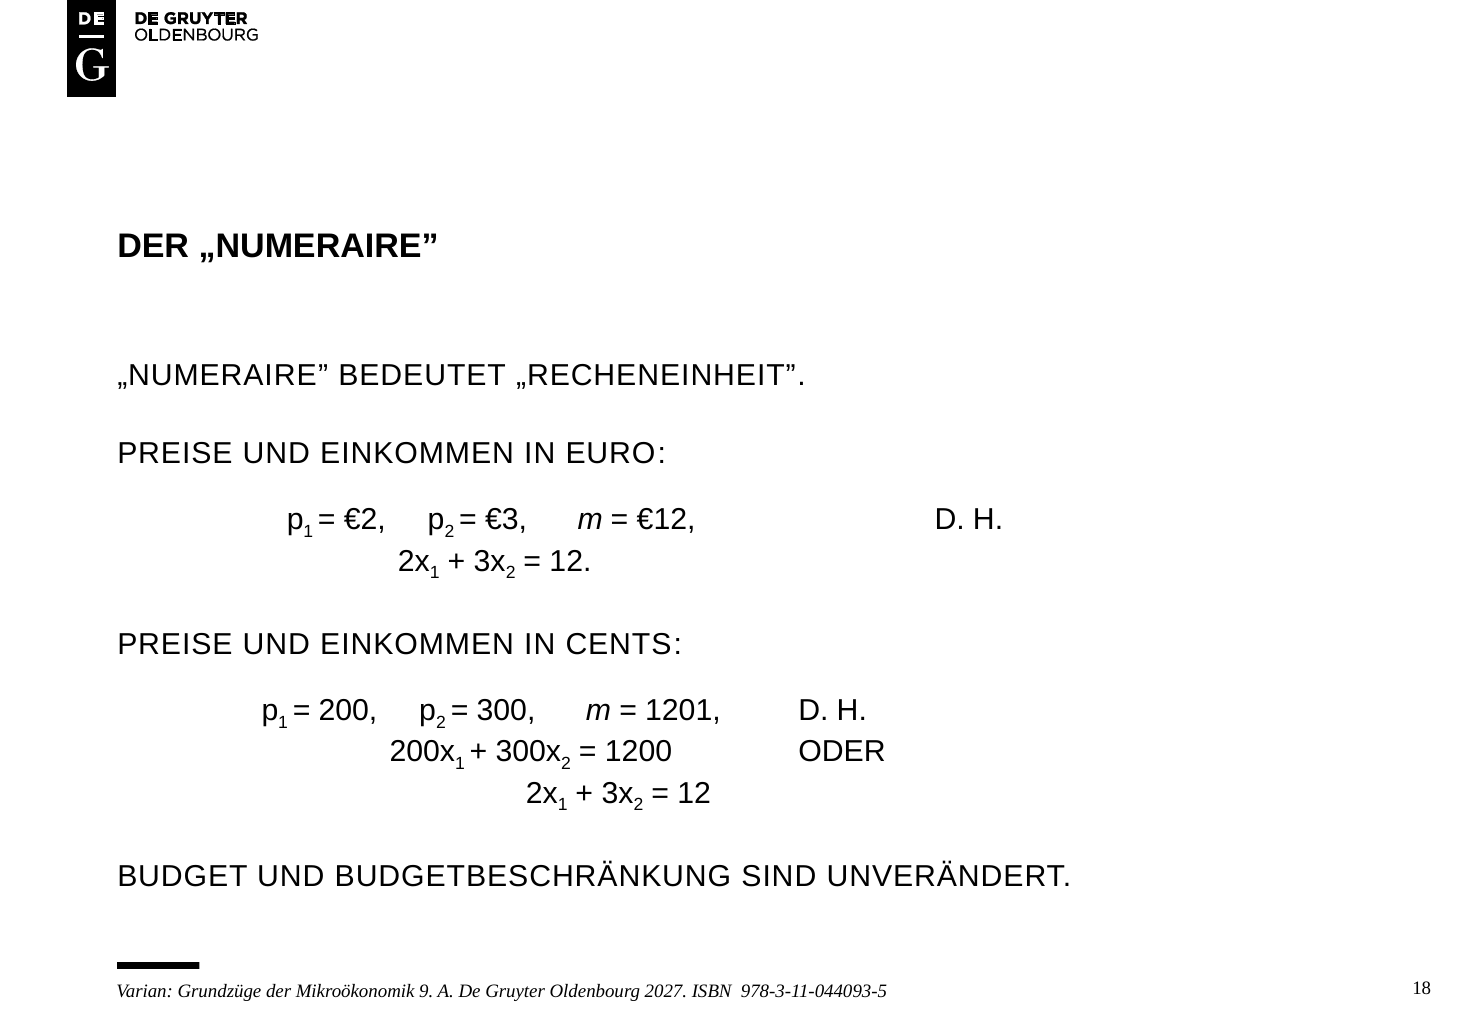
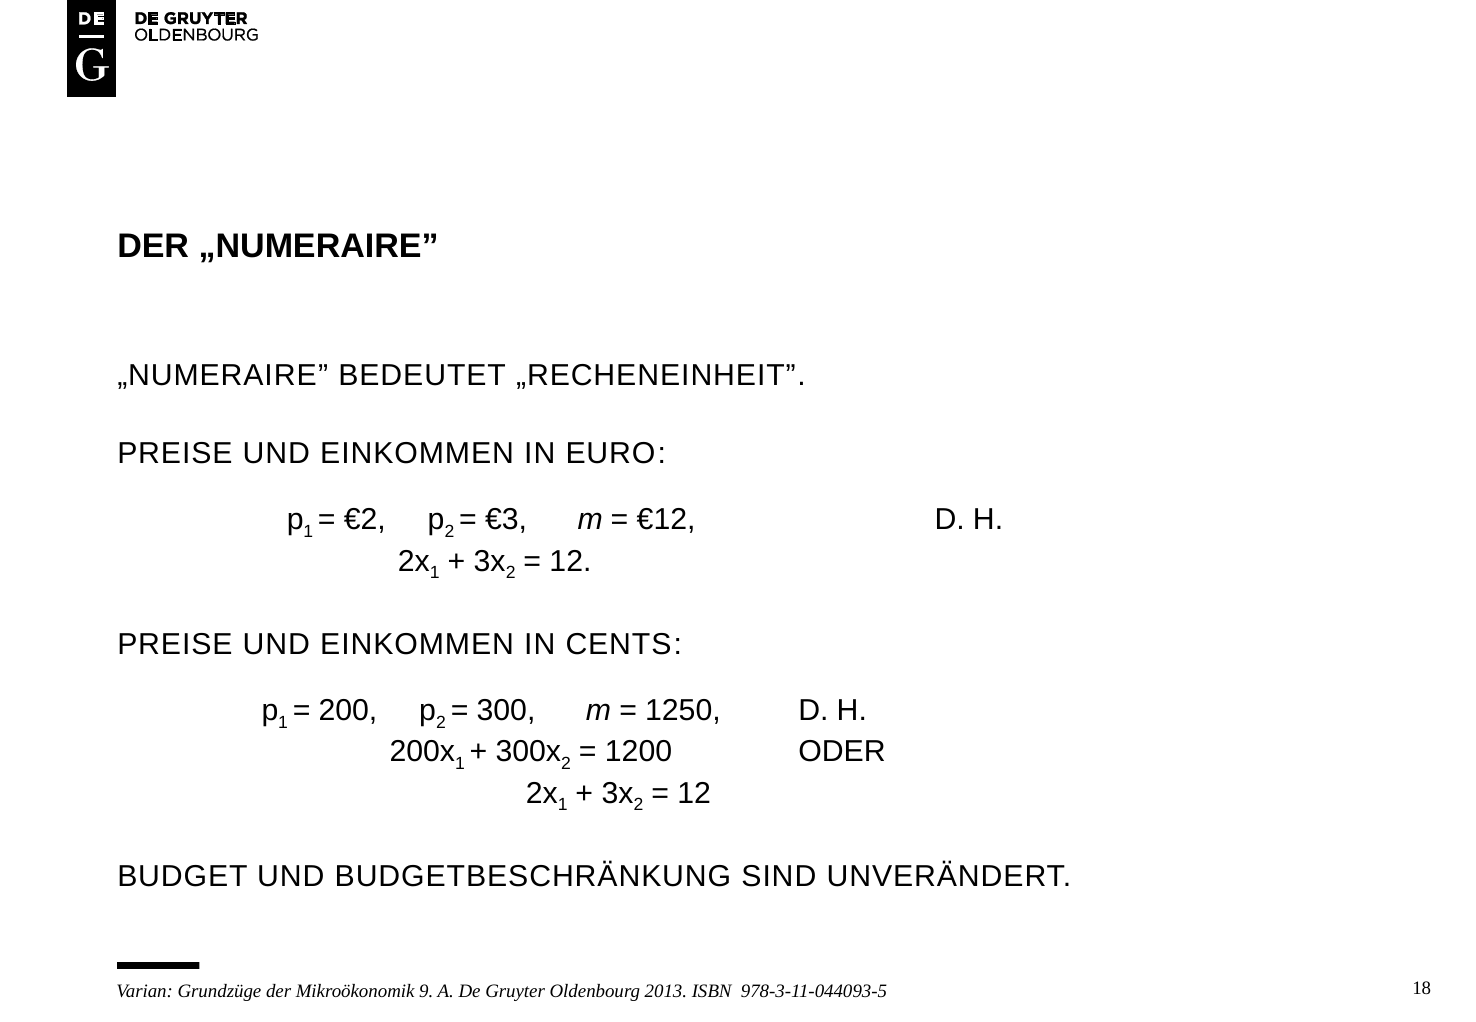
1201: 1201 -> 1250 (683, 711)
2027: 2027 -> 2013 (666, 991)
